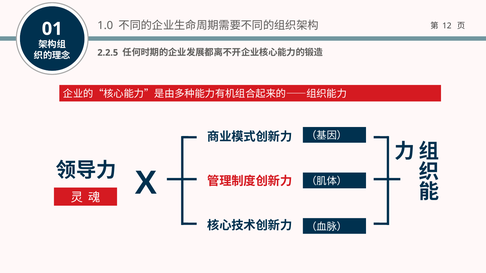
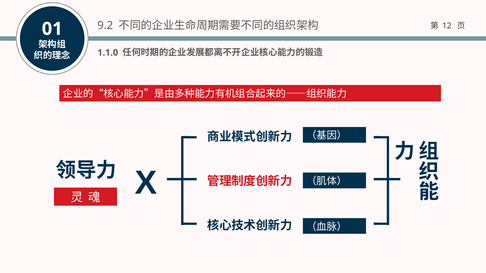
1.0: 1.0 -> 9.2 (105, 25)
2.2.5: 2.2.5 -> 1.1.0 (108, 53)
